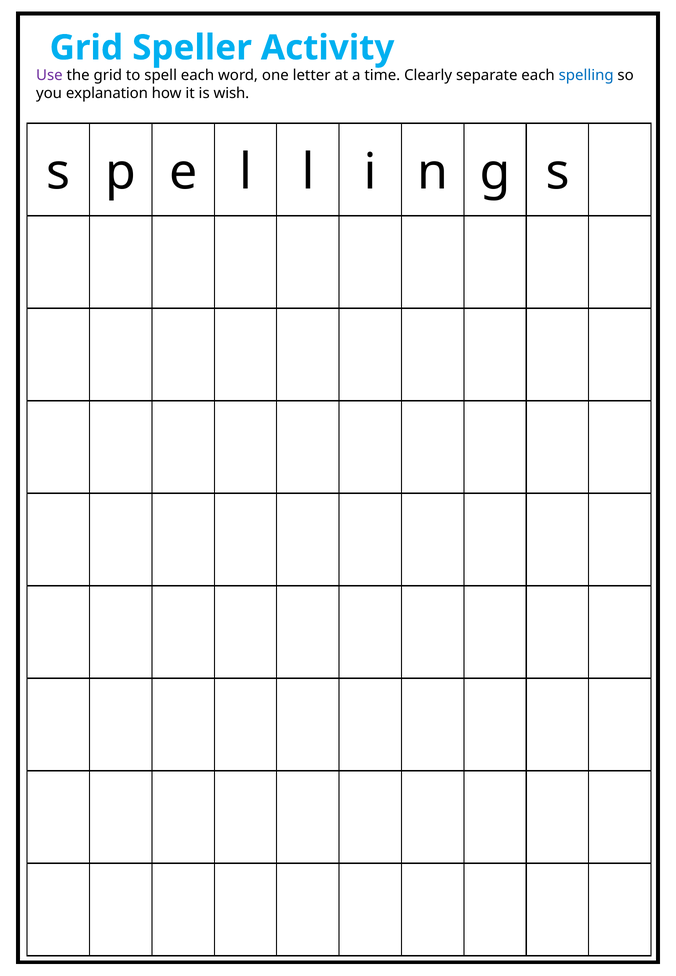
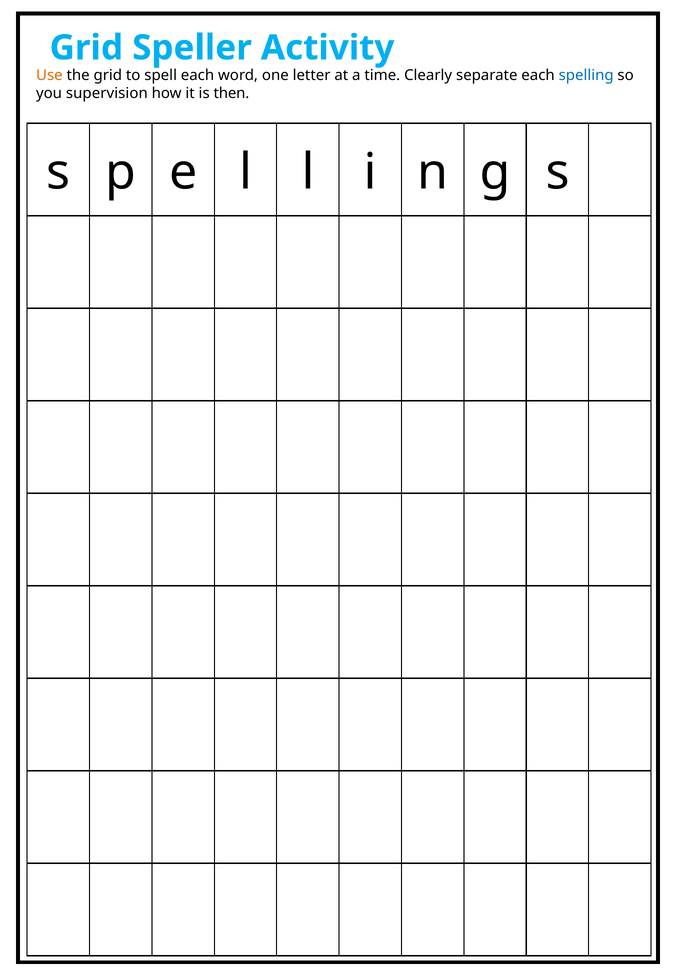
Use colour: purple -> orange (49, 75)
explanation: explanation -> supervision (107, 94)
wish: wish -> then (231, 94)
